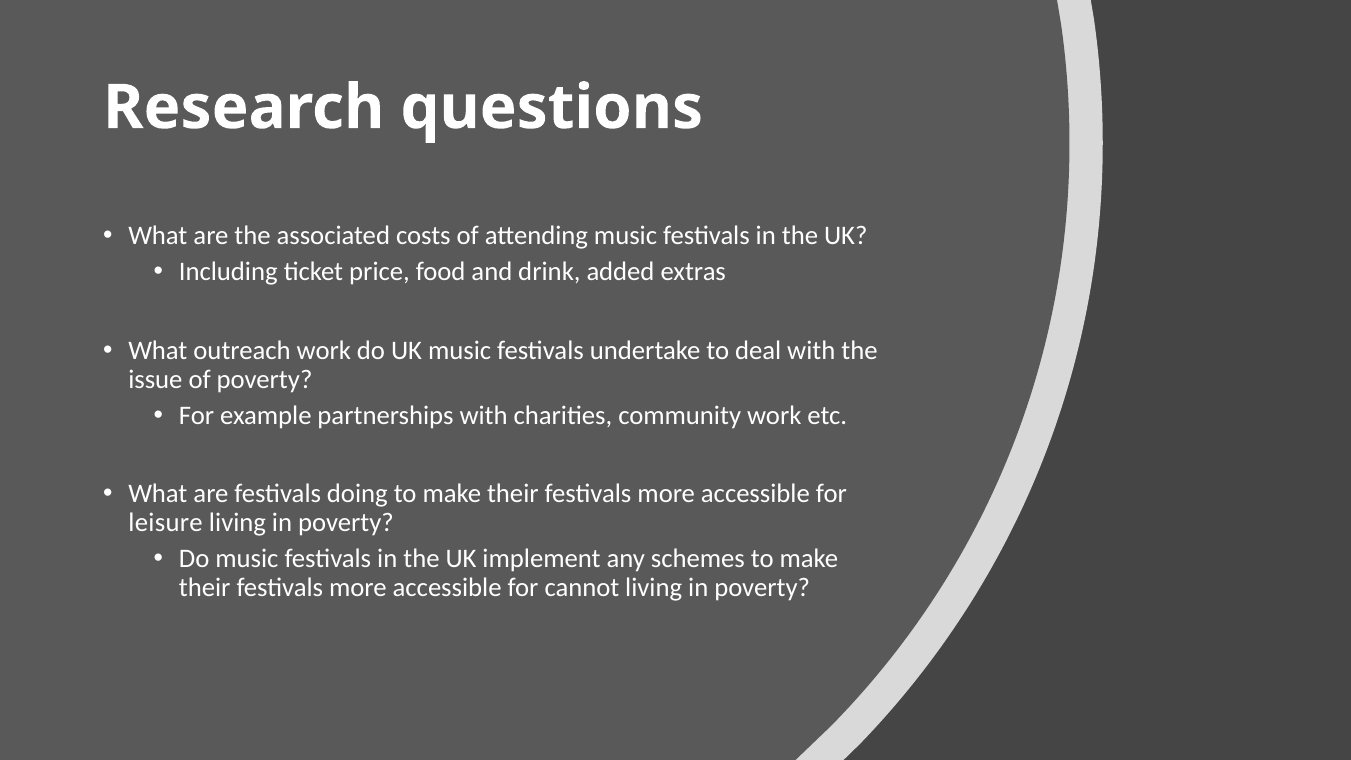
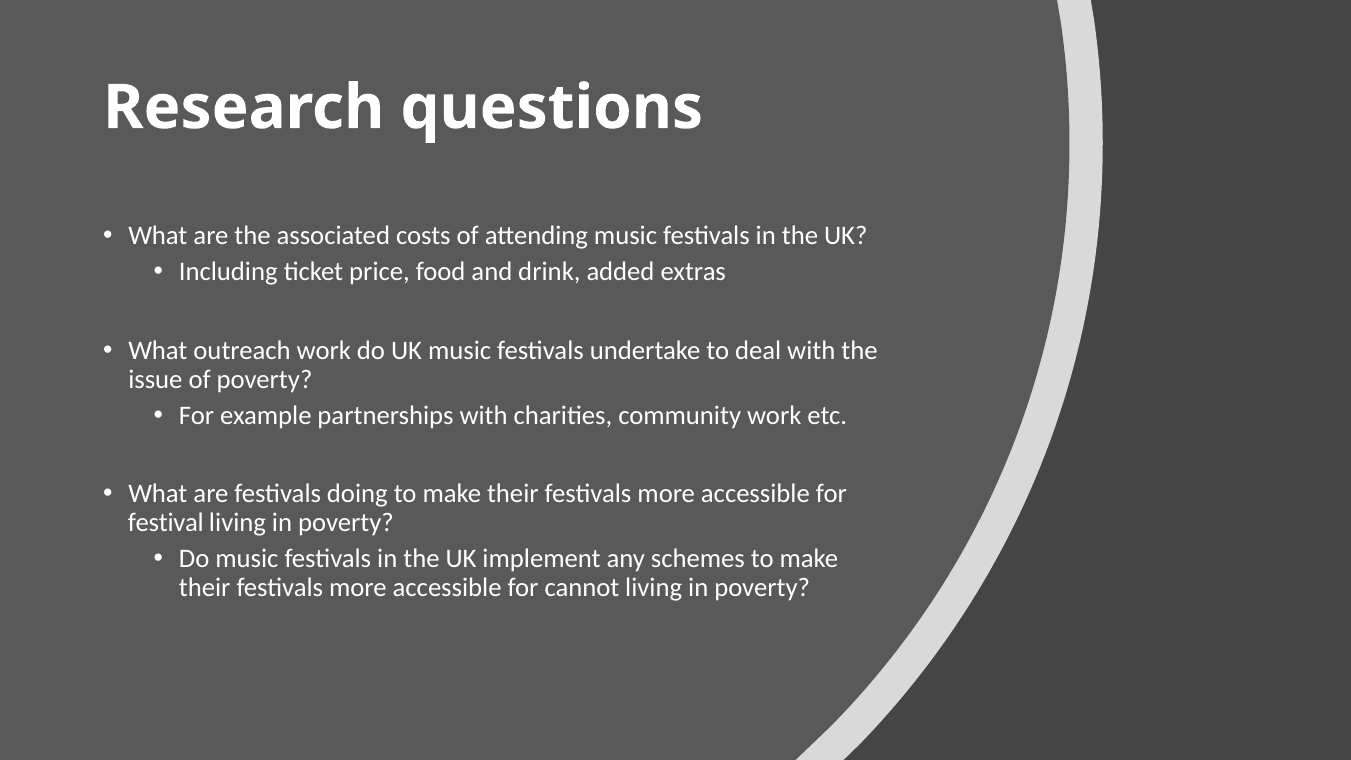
leisure: leisure -> festival (166, 523)
